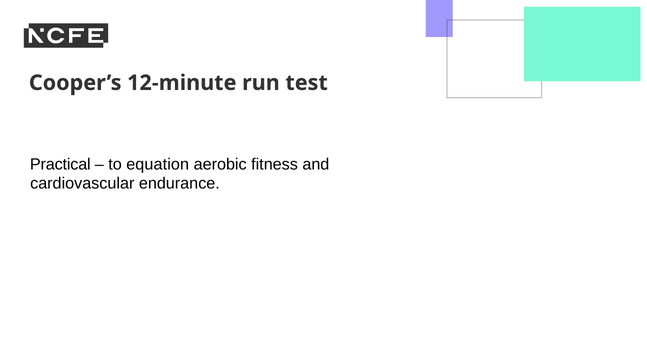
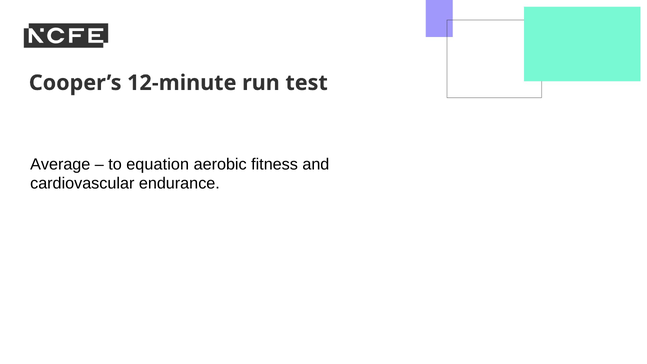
Practical: Practical -> Average (60, 164)
